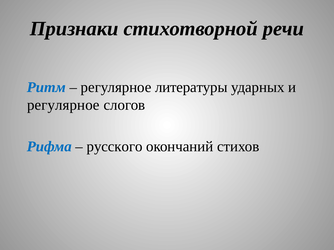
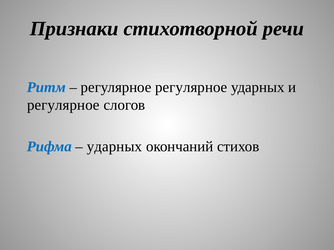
регулярное литературы: литературы -> регулярное (191, 87)
русского: русского -> ударных (114, 147)
